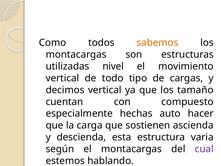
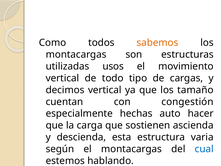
nivel: nivel -> usos (113, 66)
compuesto: compuesto -> congestión (187, 102)
cual colour: purple -> blue (204, 149)
